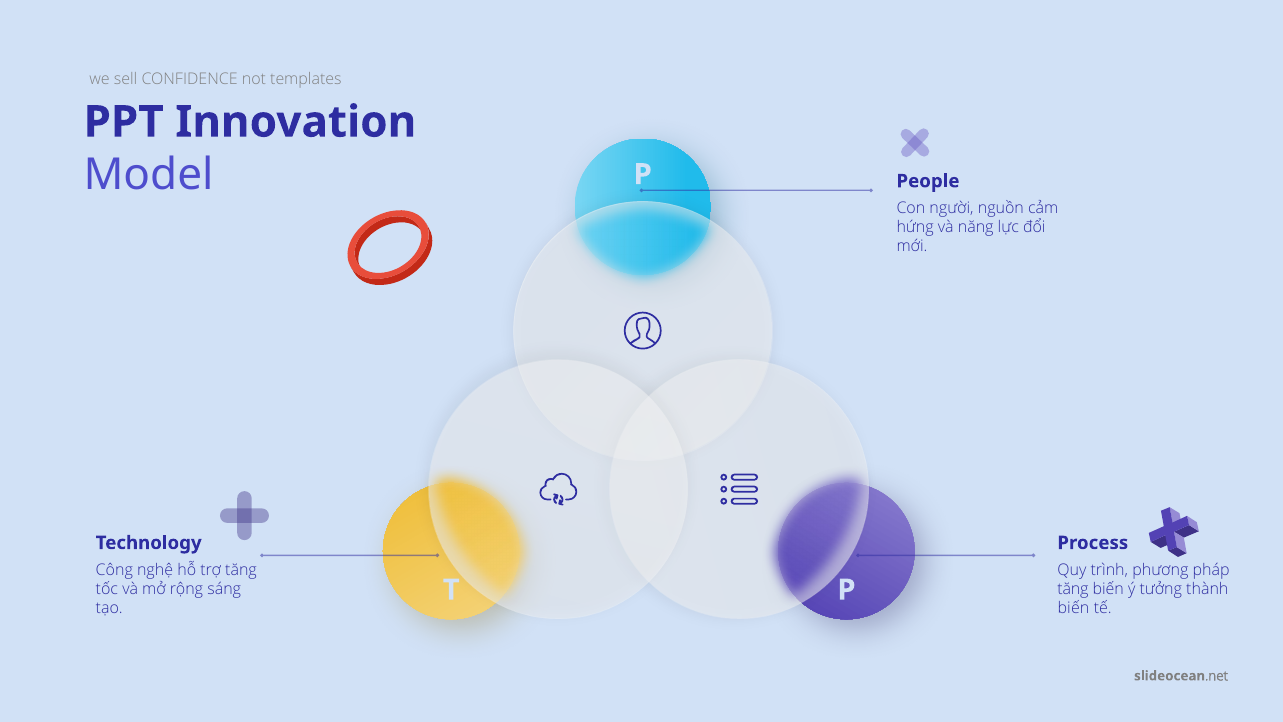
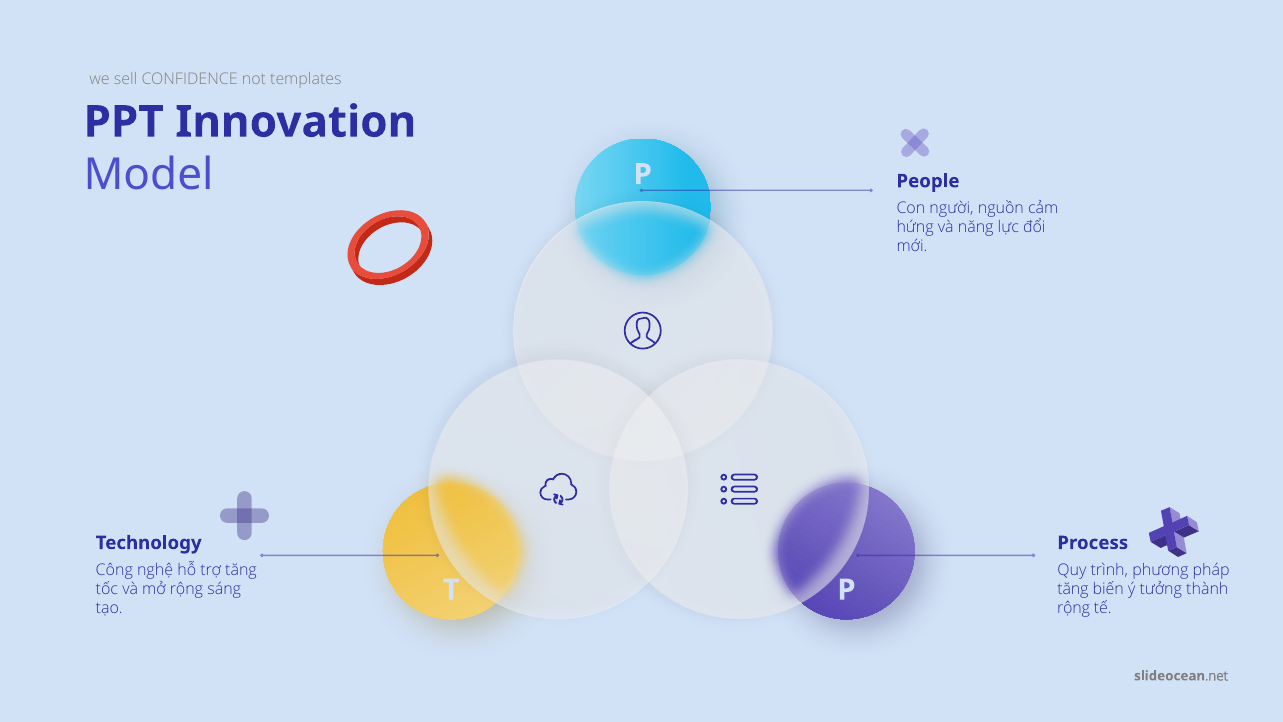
biến: biến -> rộng (1074, 608)
